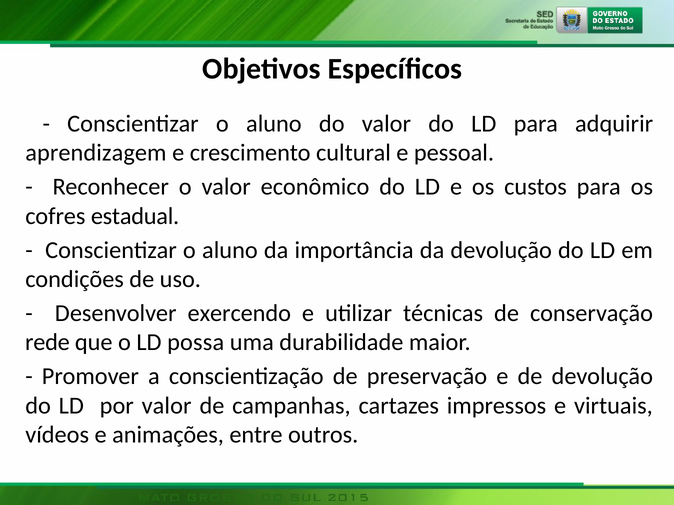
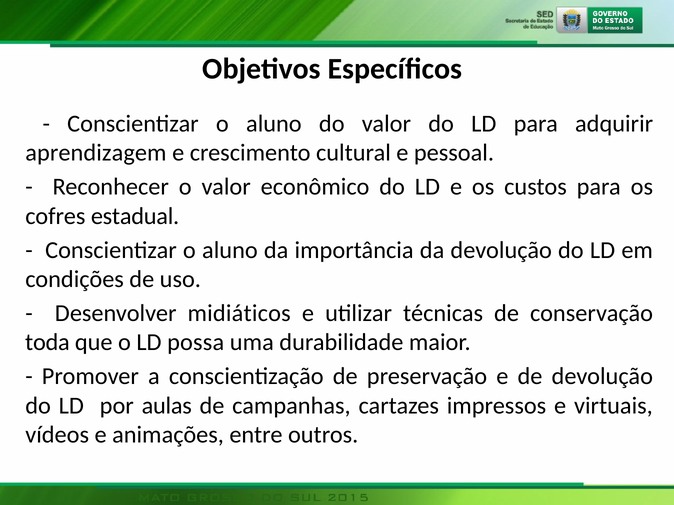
exercendo: exercendo -> midiáticos (239, 313)
rede: rede -> toda (47, 343)
por valor: valor -> aulas (167, 406)
